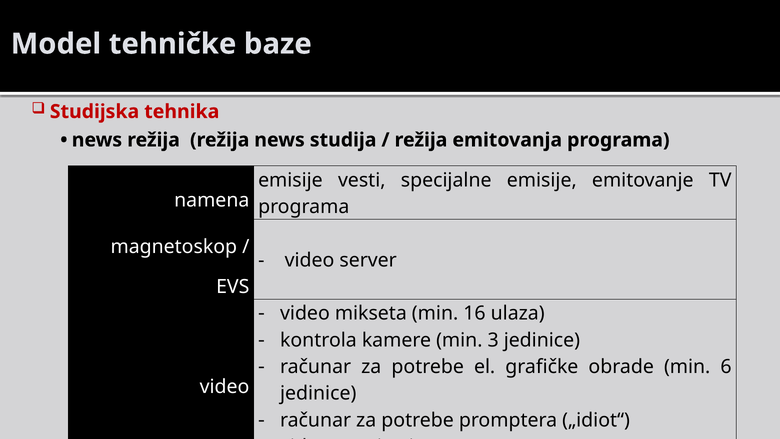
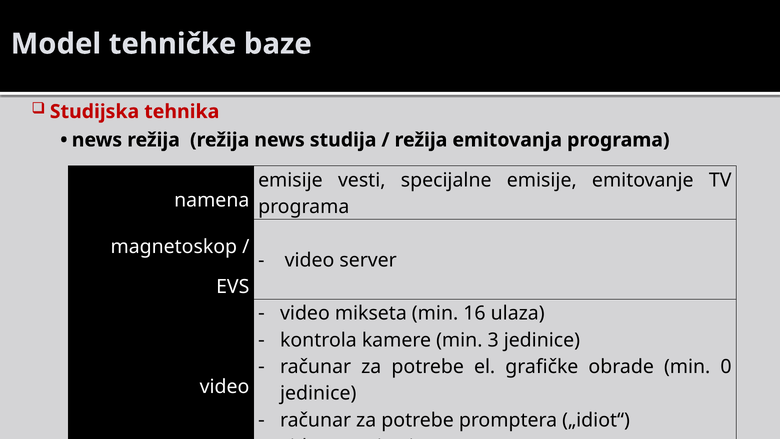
6: 6 -> 0 (726, 367)
